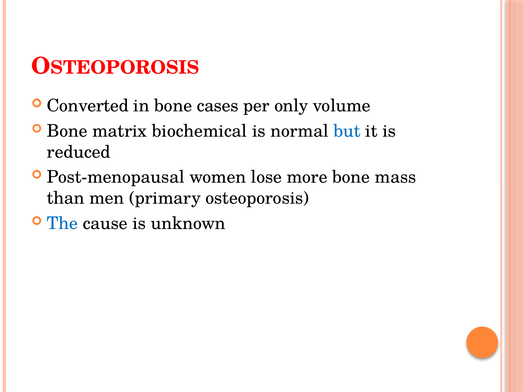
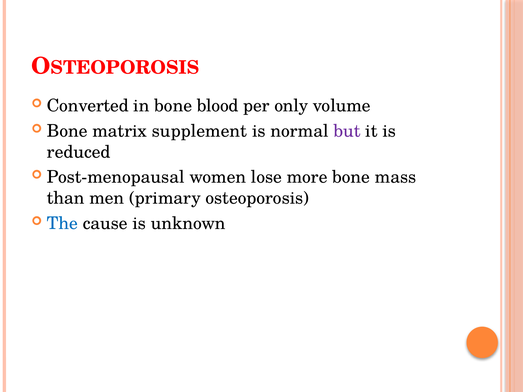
cases: cases -> blood (218, 106)
biochemical: biochemical -> supplement (199, 131)
but colour: blue -> purple (347, 131)
